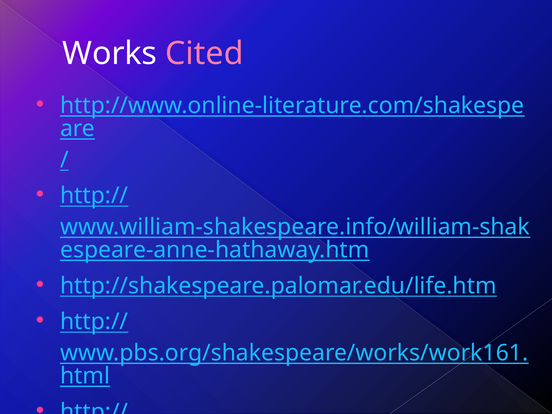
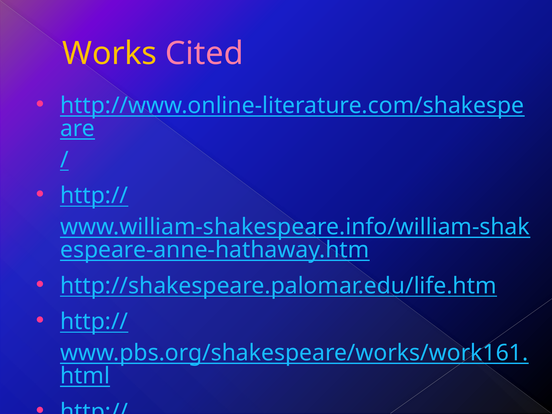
Works colour: white -> yellow (110, 54)
